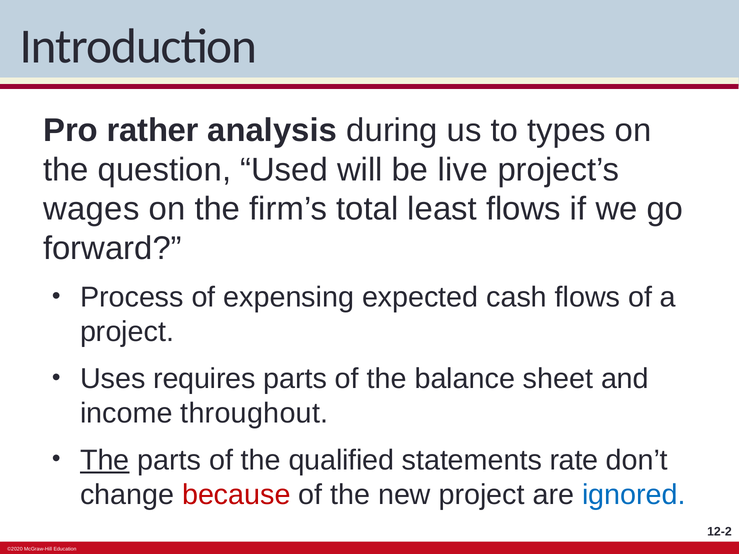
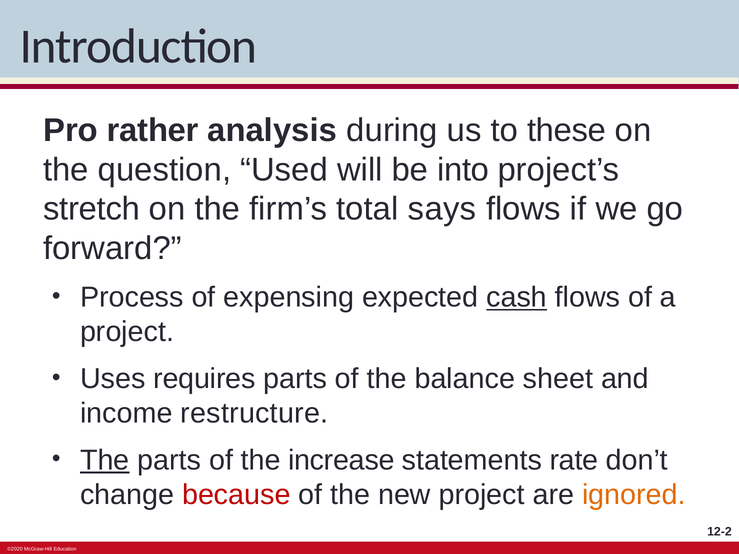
types: types -> these (567, 130)
live: live -> into (463, 170)
wages: wages -> stretch (92, 209)
least: least -> says (442, 209)
cash underline: none -> present (517, 298)
throughout: throughout -> restructure (254, 413)
qualified: qualified -> increase (341, 460)
ignored colour: blue -> orange (634, 495)
